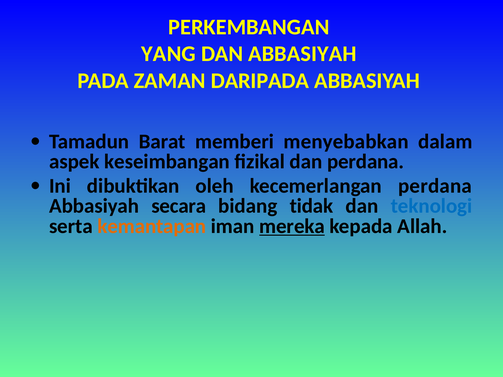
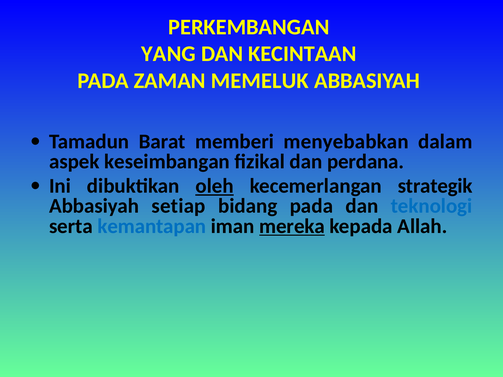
DAN ABBASIYAH: ABBASIYAH -> KECINTAAN (302, 54)
DARIPADA: DARIPADA -> MEMELUK (260, 81)
oleh underline: none -> present (215, 186)
kecemerlangan perdana: perdana -> strategik (435, 186)
secara: secara -> setiap (179, 206)
bidang tidak: tidak -> pada (311, 206)
kemantapan colour: orange -> blue (152, 226)
